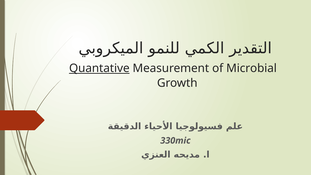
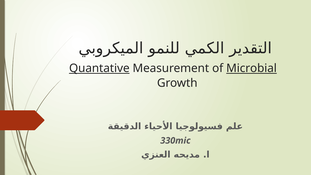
Microbial underline: none -> present (252, 68)
